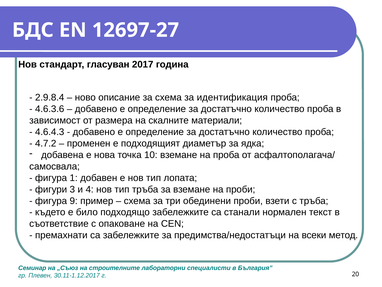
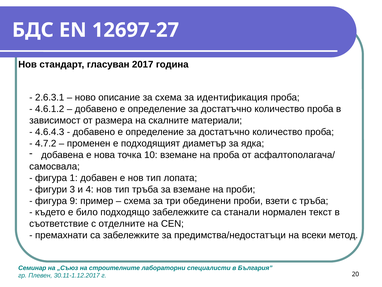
2.9.8.4: 2.9.8.4 -> 2.6.3.1 (50, 97)
4.6.3.6: 4.6.3.6 -> 4.6.1.2 (50, 109)
опаковане: опаковане -> отделните (122, 223)
